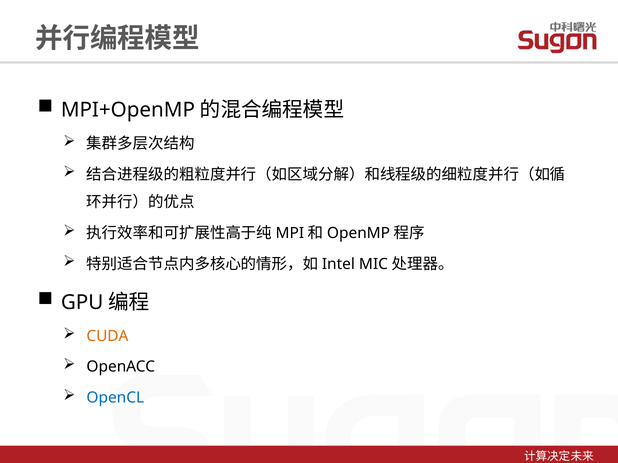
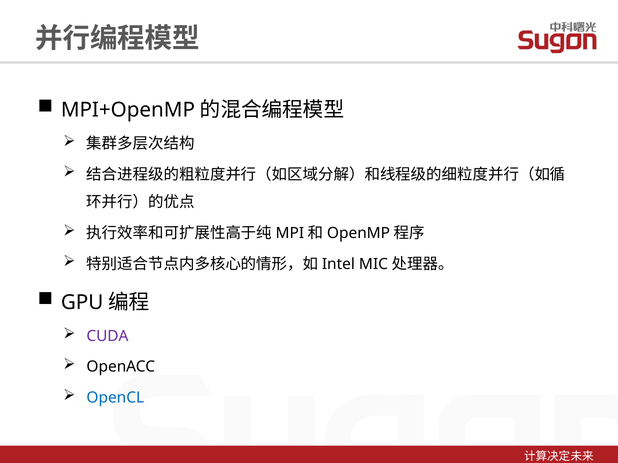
CUDA colour: orange -> purple (107, 336)
